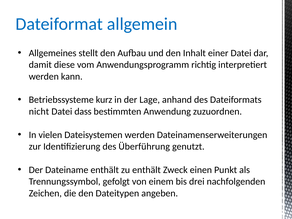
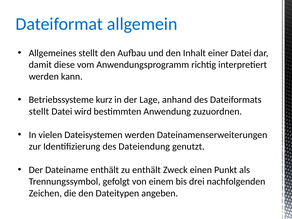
nicht: nicht -> stellt (39, 111)
dass: dass -> wird (83, 111)
Überführung: Überführung -> Dateiendung (144, 147)
